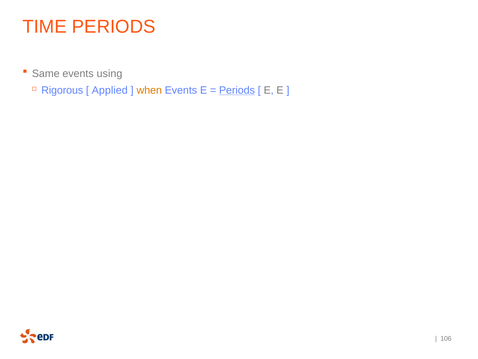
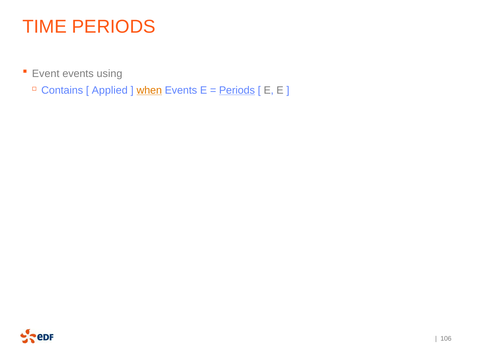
Same: Same -> Event (46, 73)
Rigorous: Rigorous -> Contains (62, 90)
when underline: none -> present (149, 90)
